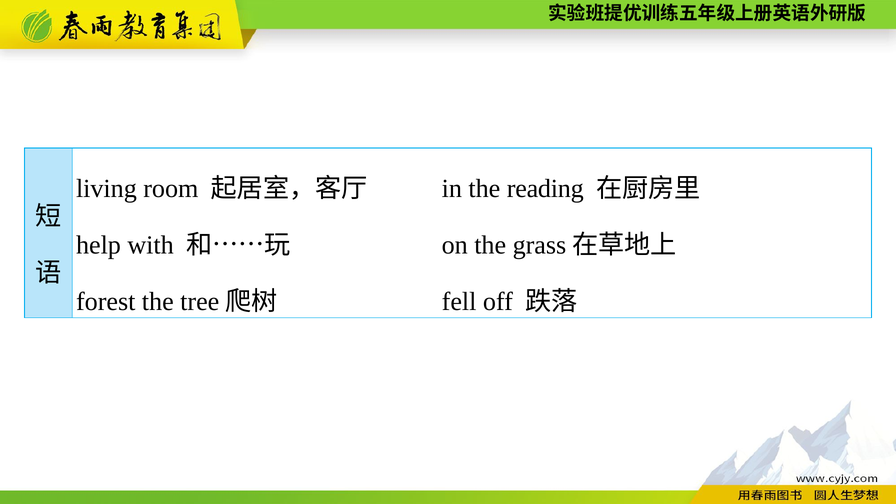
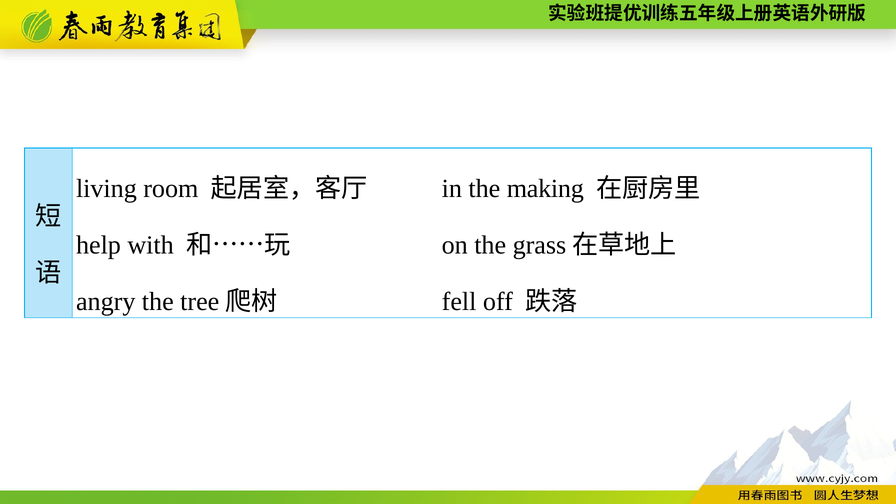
reading: reading -> making (545, 188)
forest: forest -> angry (106, 302)
